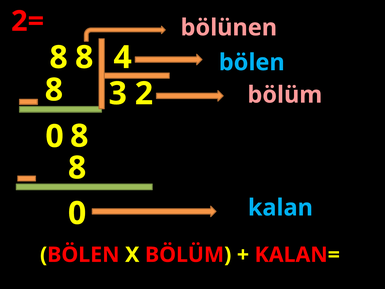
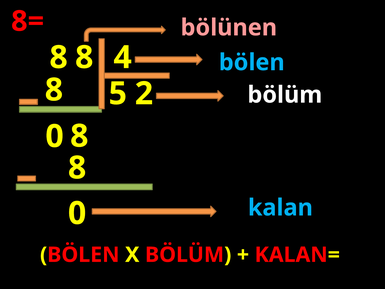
2=: 2= -> 8= (28, 21)
3: 3 -> 5 (118, 94)
bölüm colour: pink -> white (285, 95)
